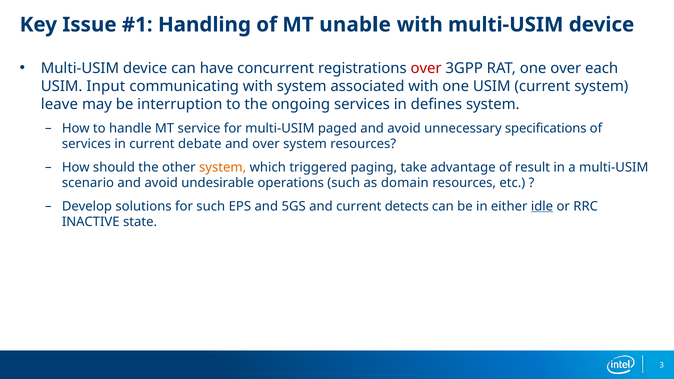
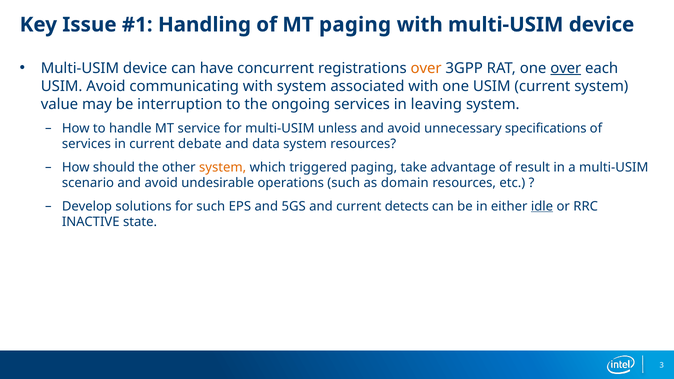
MT unable: unable -> paging (355, 25)
over colour: red -> orange (426, 68)
over underline: none -> present (566, 68)
USIM Input: Input -> Avoid (106, 86)
leave: leave -> value (59, 104)
defines: defines -> leaving (436, 104)
paged: paged -> unless (337, 128)
and over: over -> data (266, 144)
